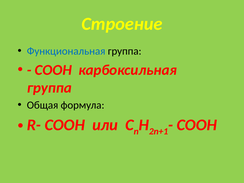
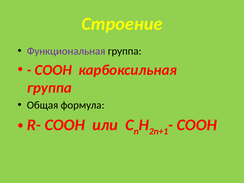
Функциональная colour: blue -> purple (66, 51)
